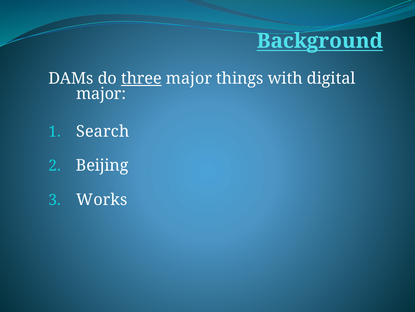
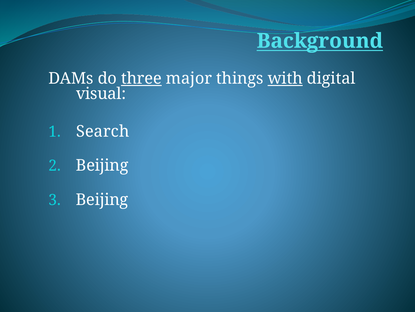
with underline: none -> present (285, 78)
major: major -> visual (101, 94)
Works: Works -> Beijing (102, 199)
